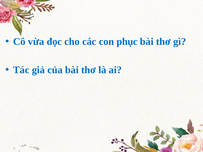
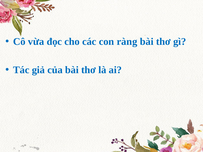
phục: phục -> ràng (127, 42)
